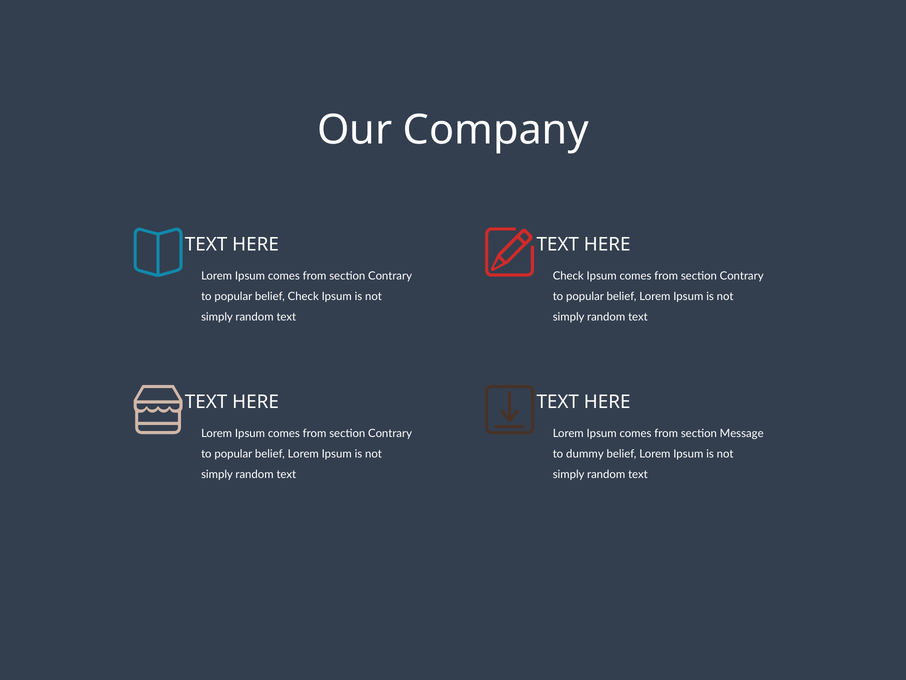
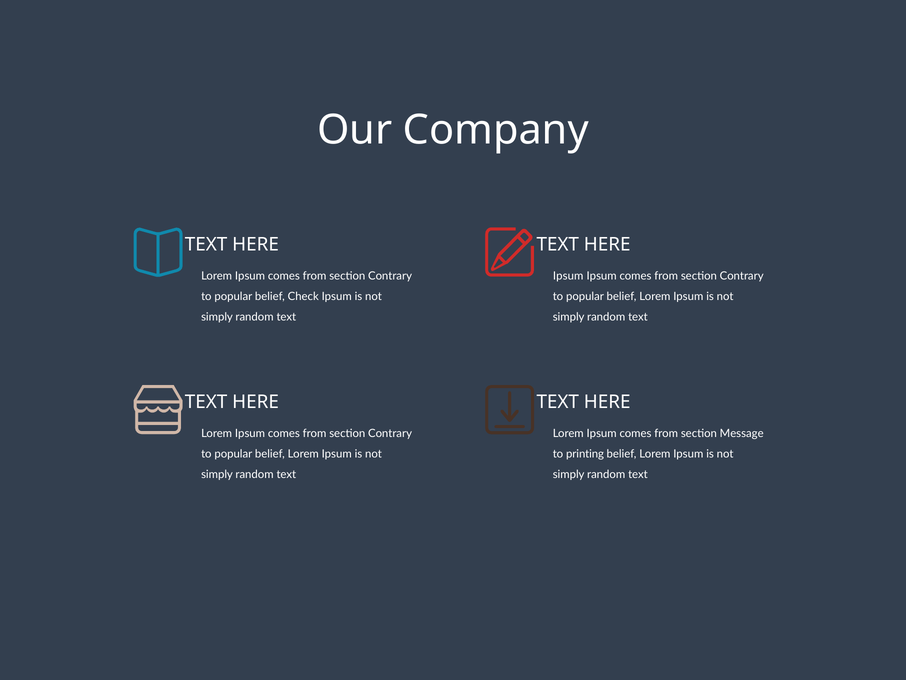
Check: Check -> Ipsum (568, 276)
dummy: dummy -> printing (585, 454)
